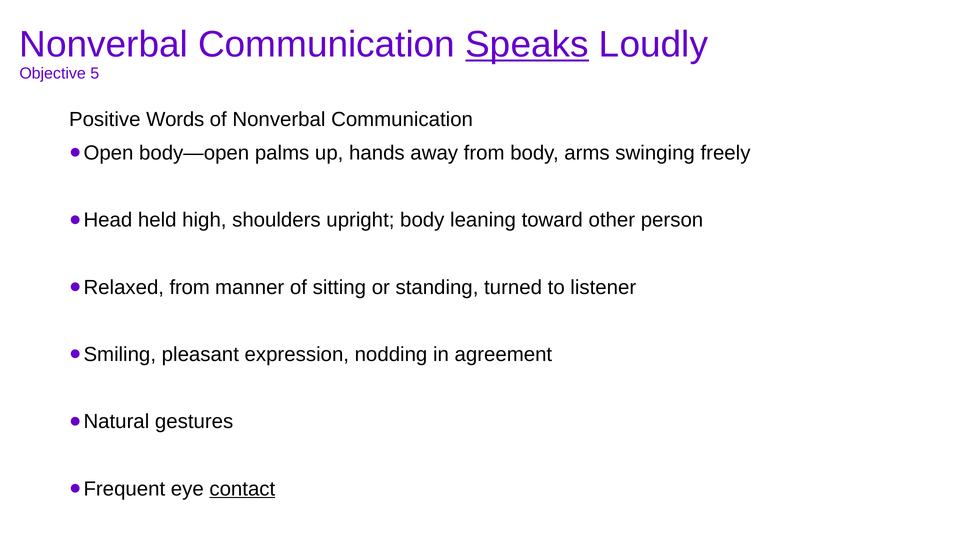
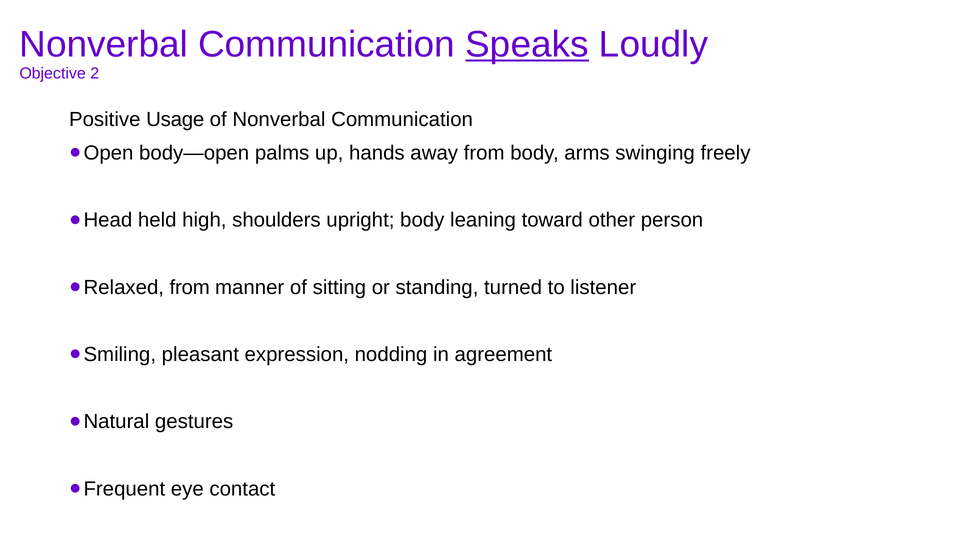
5: 5 -> 2 (95, 73)
Words: Words -> Usage (175, 119)
contact underline: present -> none (242, 489)
